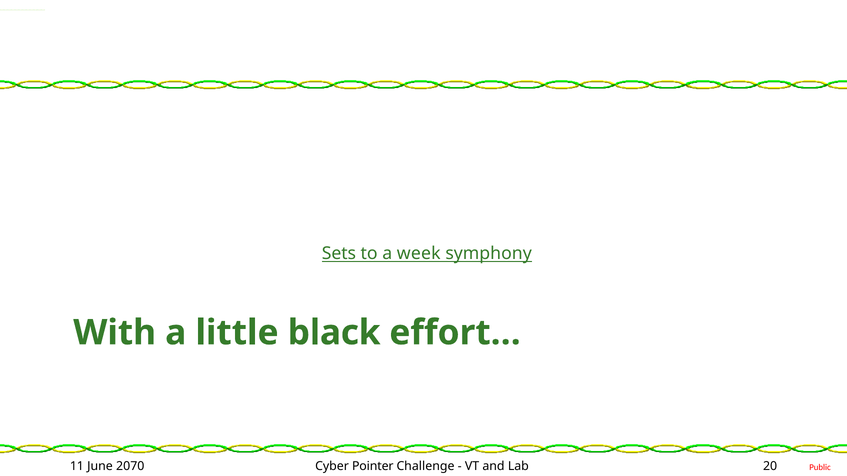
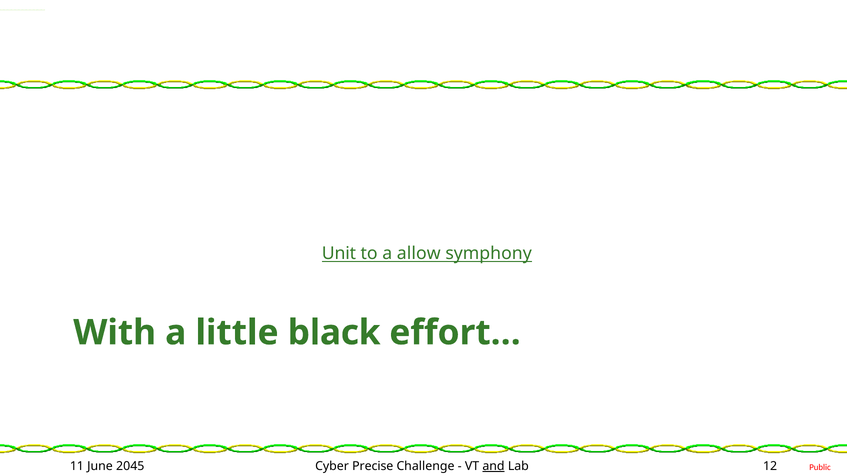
Sets: Sets -> Unit (339, 254)
week: week -> allow (419, 254)
2070: 2070 -> 2045 (130, 467)
Pointer: Pointer -> Precise (373, 467)
and underline: none -> present (493, 467)
20: 20 -> 12 (770, 467)
